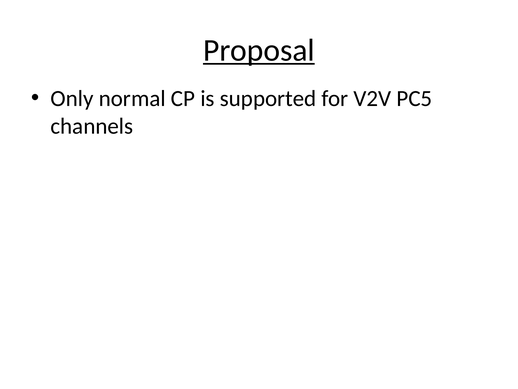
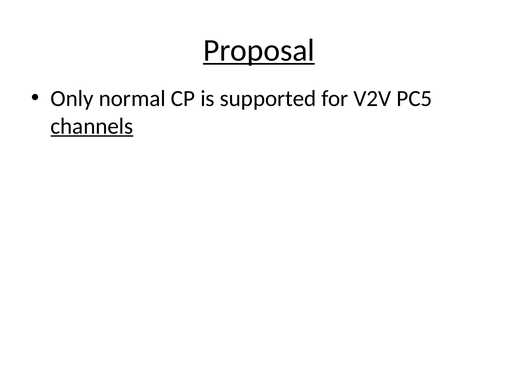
channels underline: none -> present (92, 126)
